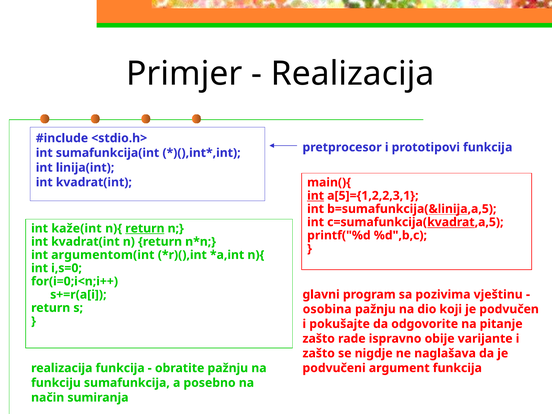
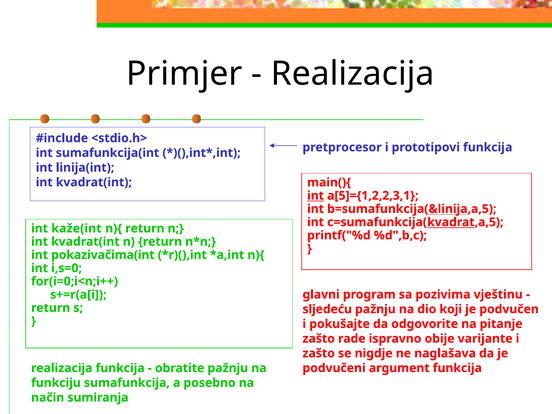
return underline: present -> none (145, 228)
argumentom(int: argumentom(int -> pokazivačima(int (103, 255)
osobina: osobina -> sljedeću (327, 309)
